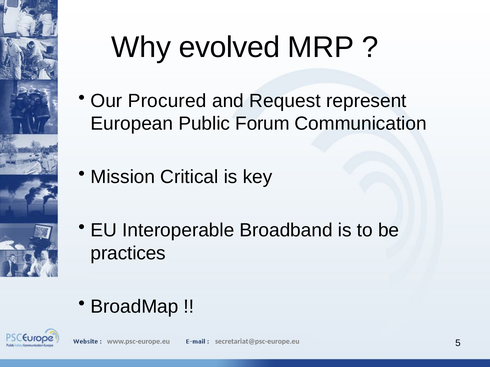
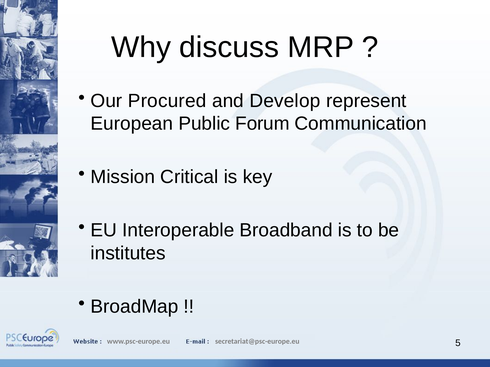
evolved: evolved -> discuss (229, 47)
Request: Request -> Develop (285, 101)
practices: practices -> institutes (128, 254)
